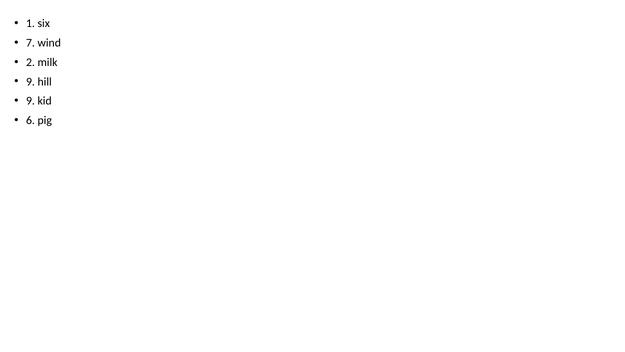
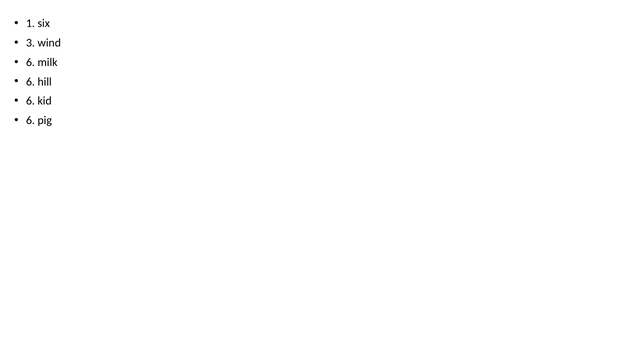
7: 7 -> 3 (30, 43)
2: 2 -> 6 (30, 62)
9: 9 -> 6 (30, 82)
9: 9 -> 6 (30, 101)
